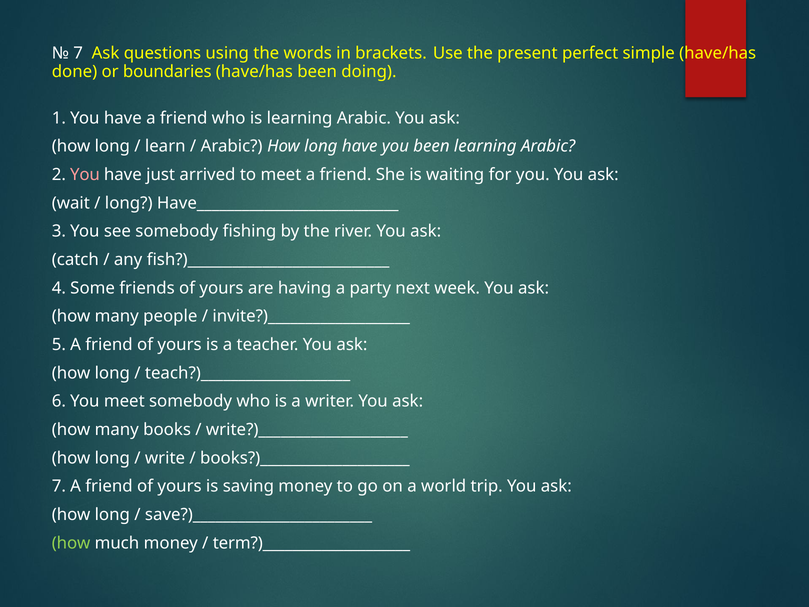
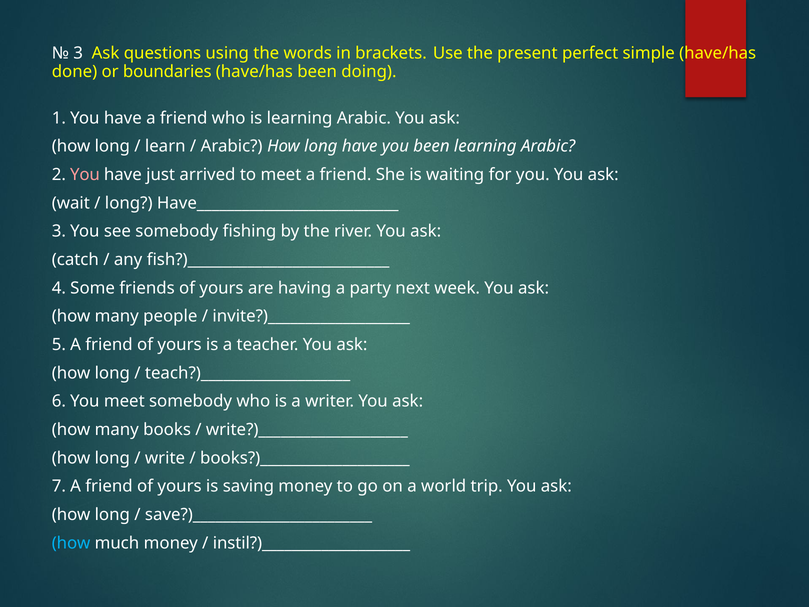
7: 7 -> 3 (78, 53)
how colour: light green -> light blue (71, 543)
term?)____________________: term?)____________________ -> instil?)____________________ (311, 543)
